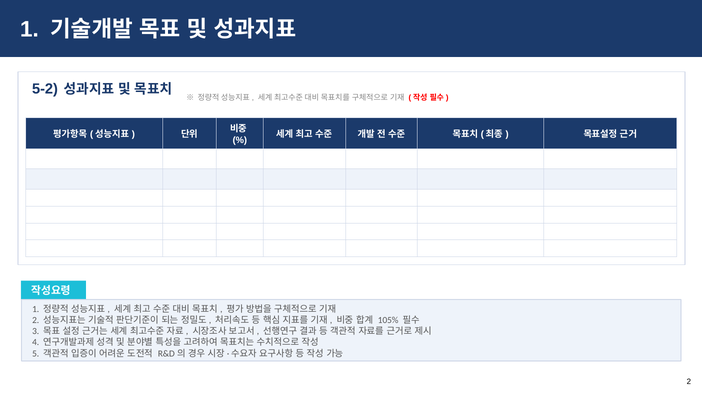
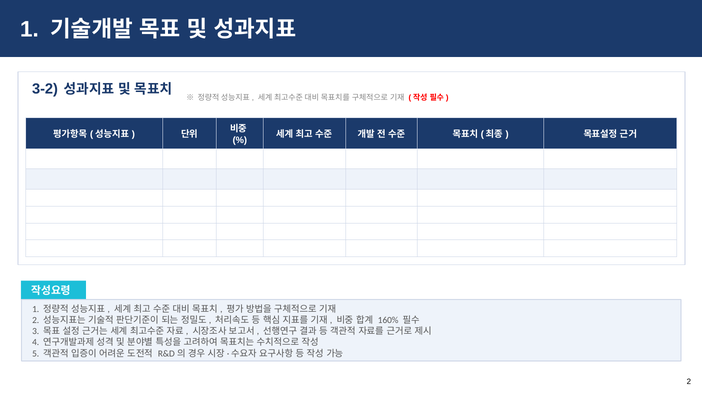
5-2: 5-2 -> 3-2 (45, 89)
105%: 105% -> 160% (388, 320)
